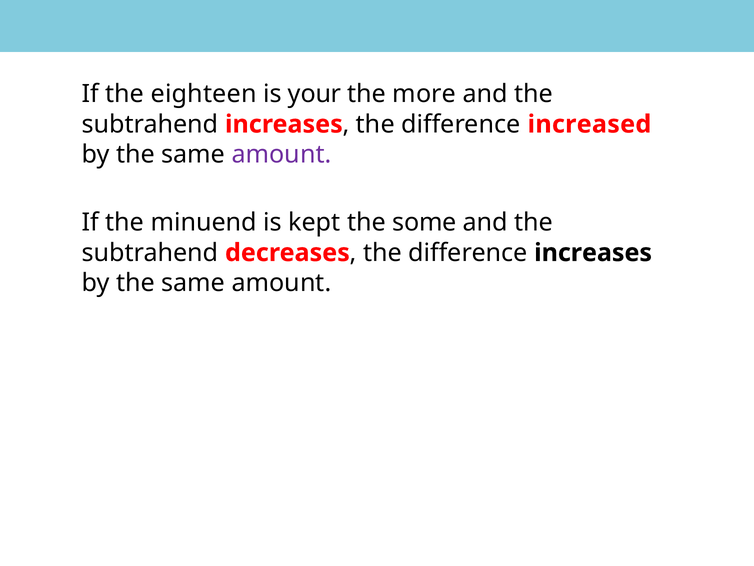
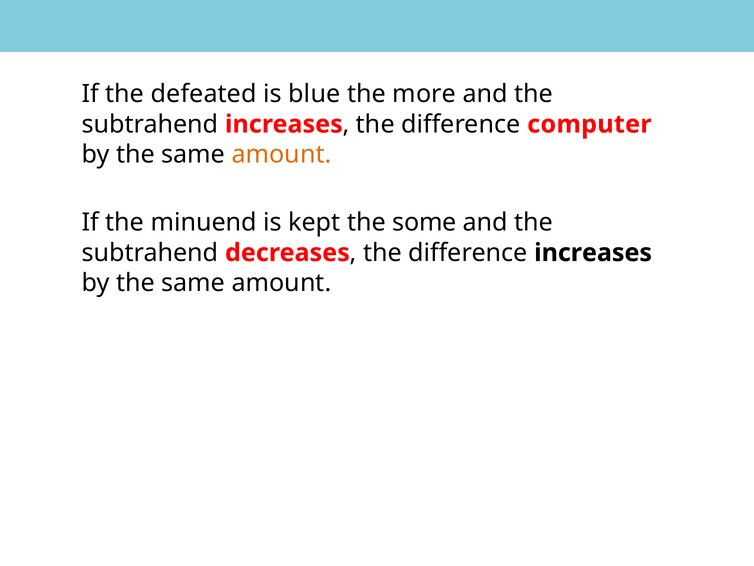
eighteen: eighteen -> defeated (204, 94)
your: your -> blue (314, 94)
increased: increased -> computer (589, 124)
amount colour: purple -> orange (282, 154)
